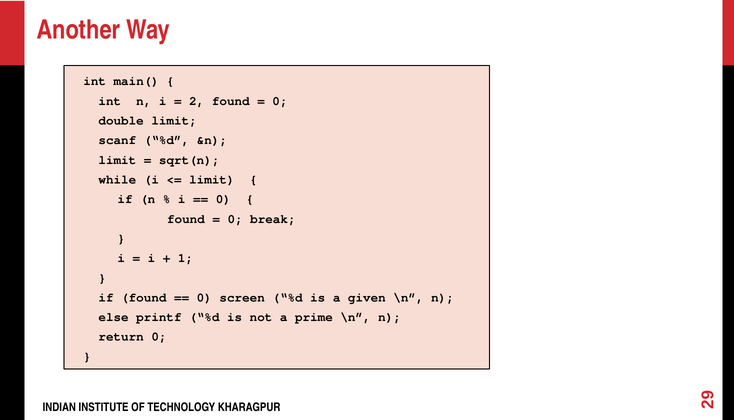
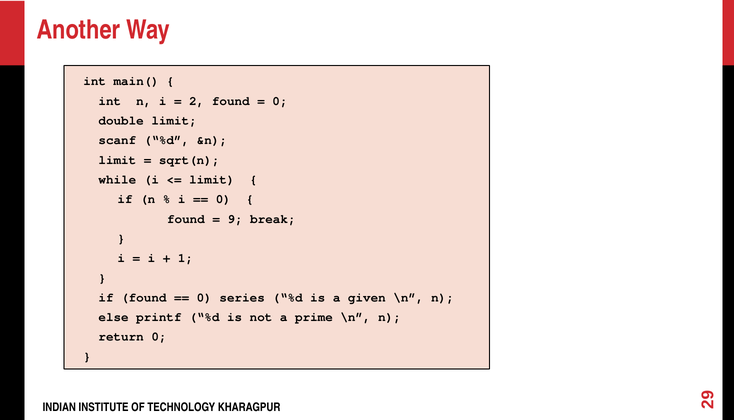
0: 0 -> 9 (235, 219)
screen: screen -> series (242, 297)
